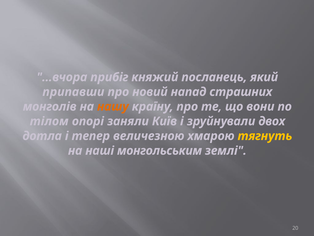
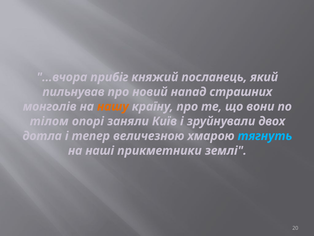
припавши: припавши -> пильнував (73, 92)
тягнуть colour: yellow -> light blue (265, 136)
монгольським: монгольським -> прикметники (159, 150)
